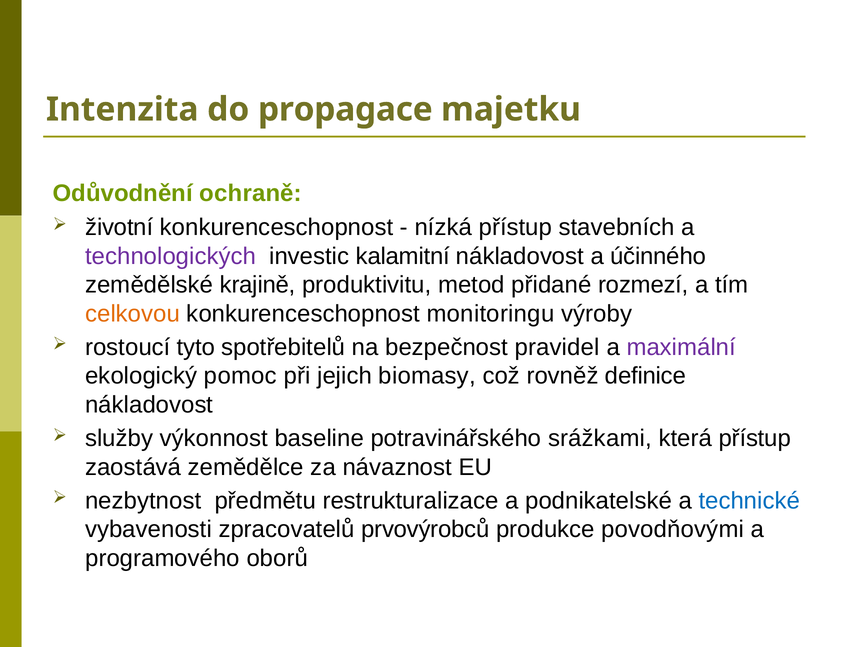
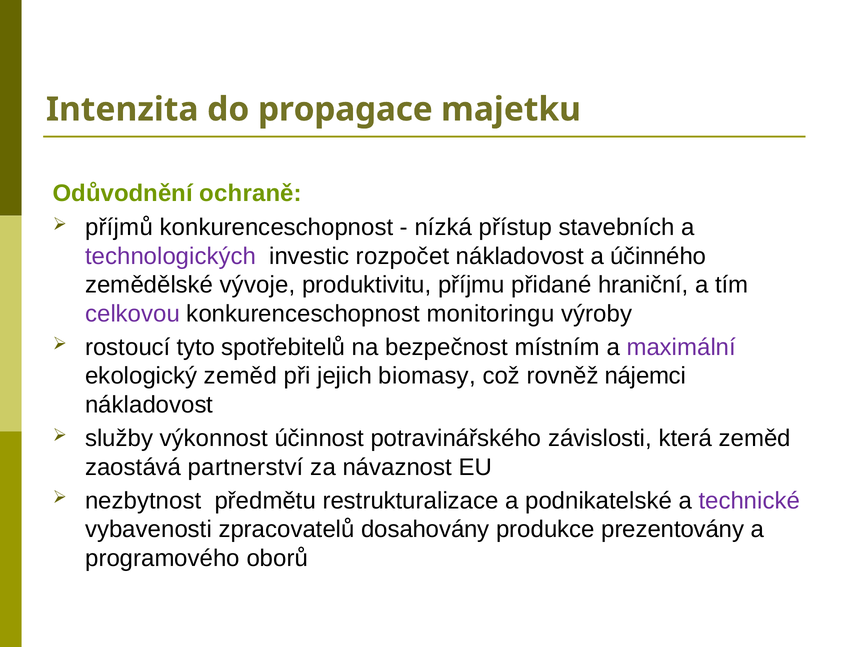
životní: životní -> příjmů (119, 228)
kalamitní: kalamitní -> rozpočet (403, 256)
krajině: krajině -> vývoje (258, 285)
metod: metod -> příjmu (471, 285)
rozmezí: rozmezí -> hraniční (643, 285)
celkovou colour: orange -> purple (133, 314)
pravidel: pravidel -> místním (557, 347)
ekologický pomoc: pomoc -> zeměd (240, 376)
definice: definice -> nájemci (645, 376)
baseline: baseline -> účinnost (319, 439)
srážkami: srážkami -> závislosti (600, 439)
která přístup: přístup -> zeměd (755, 439)
zemědělce: zemědělce -> partnerství (246, 467)
technické colour: blue -> purple (749, 501)
prvovýrobců: prvovýrobců -> dosahovány (425, 530)
povodňovými: povodňovými -> prezentovány (673, 530)
